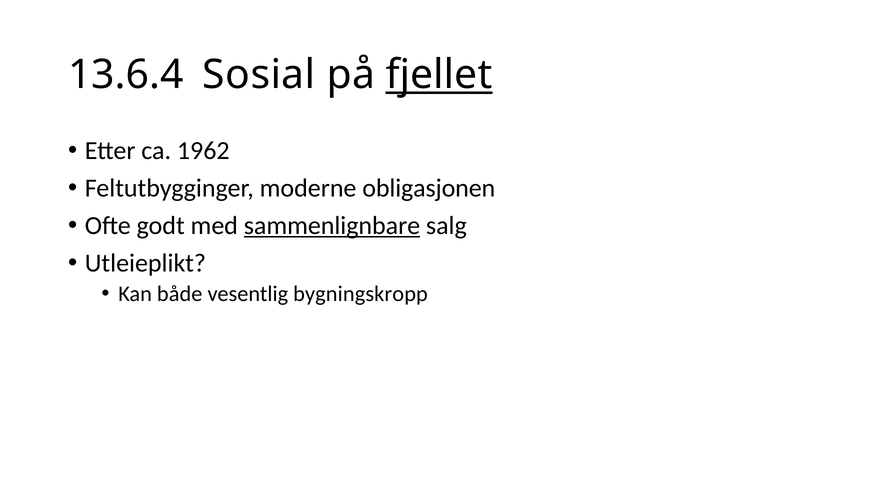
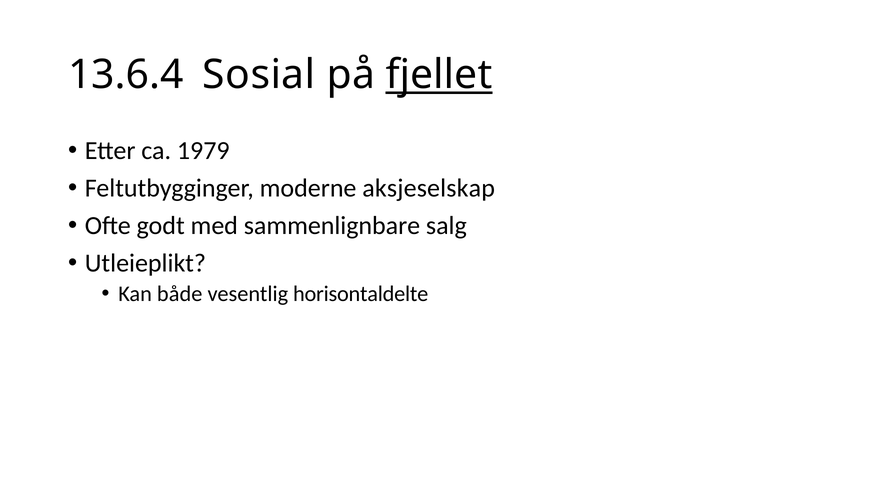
1962: 1962 -> 1979 (203, 151)
obligasjonen: obligasjonen -> aksjeselskap (429, 188)
sammenlignbare underline: present -> none (332, 226)
bygningskropp: bygningskropp -> horisontaldelte (361, 294)
